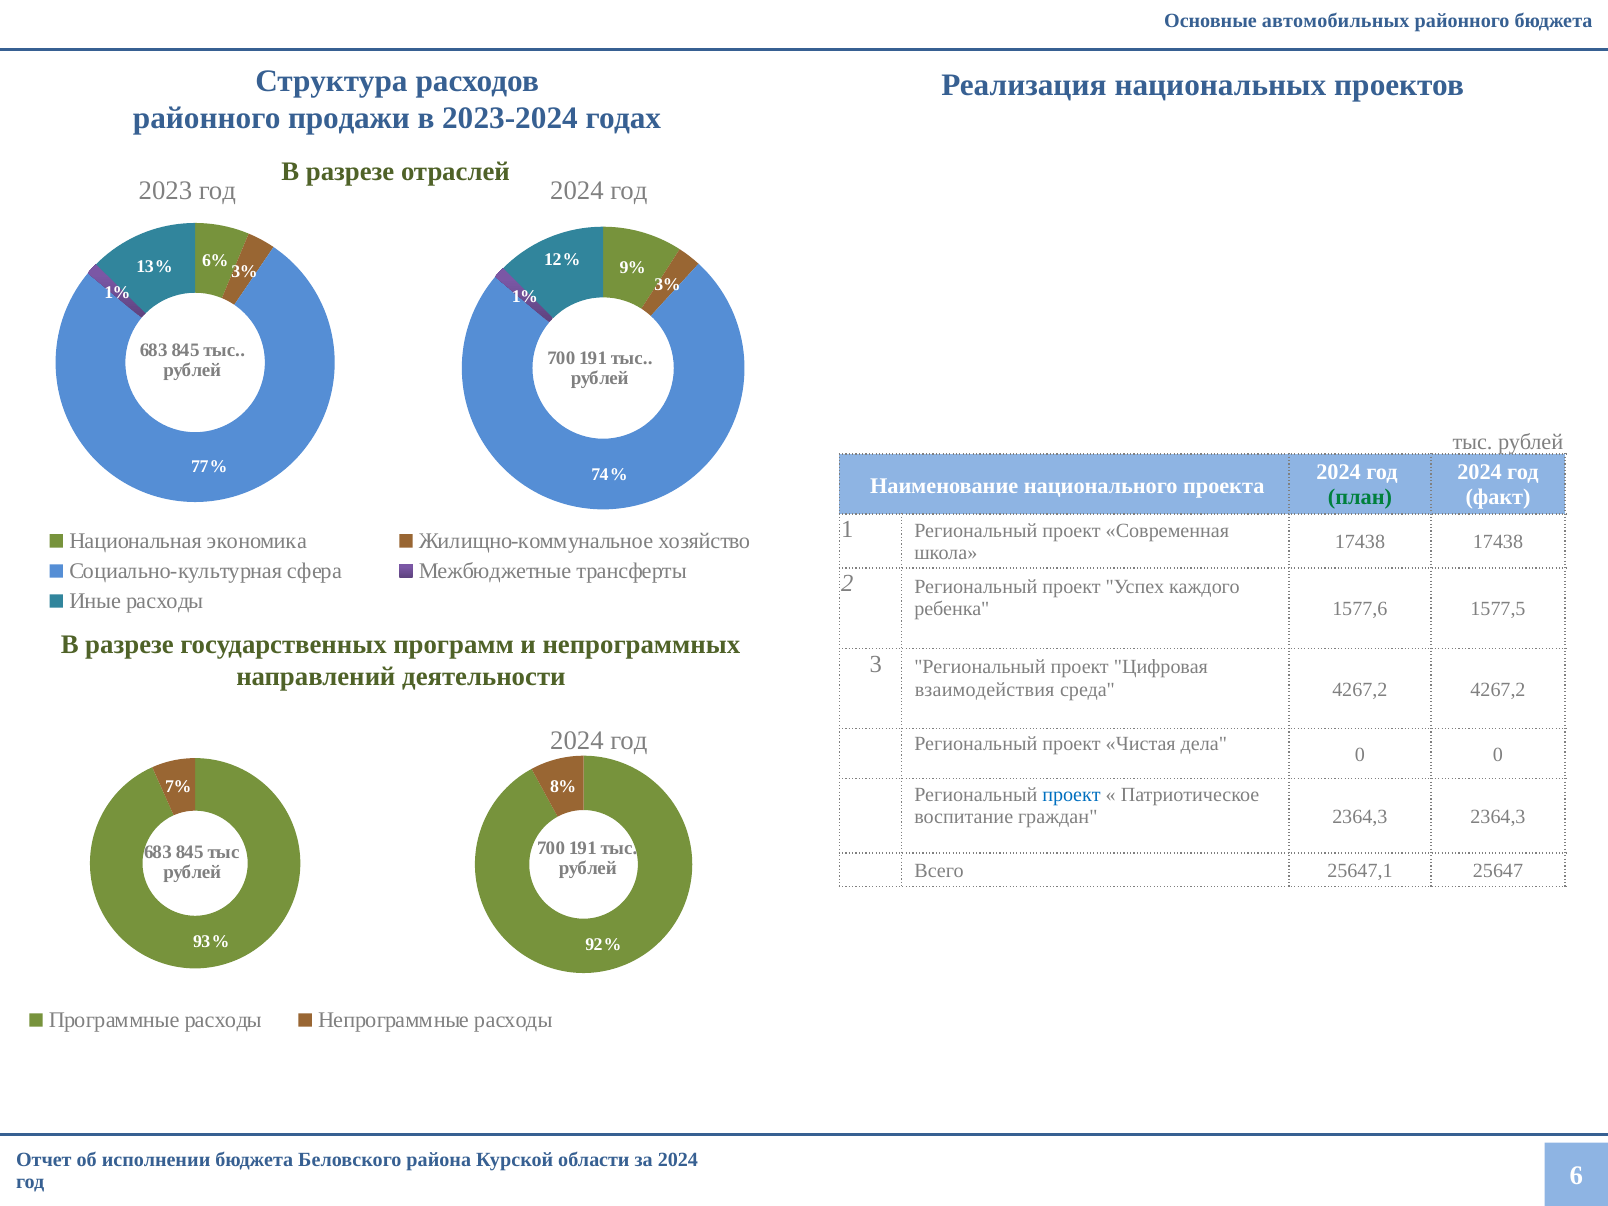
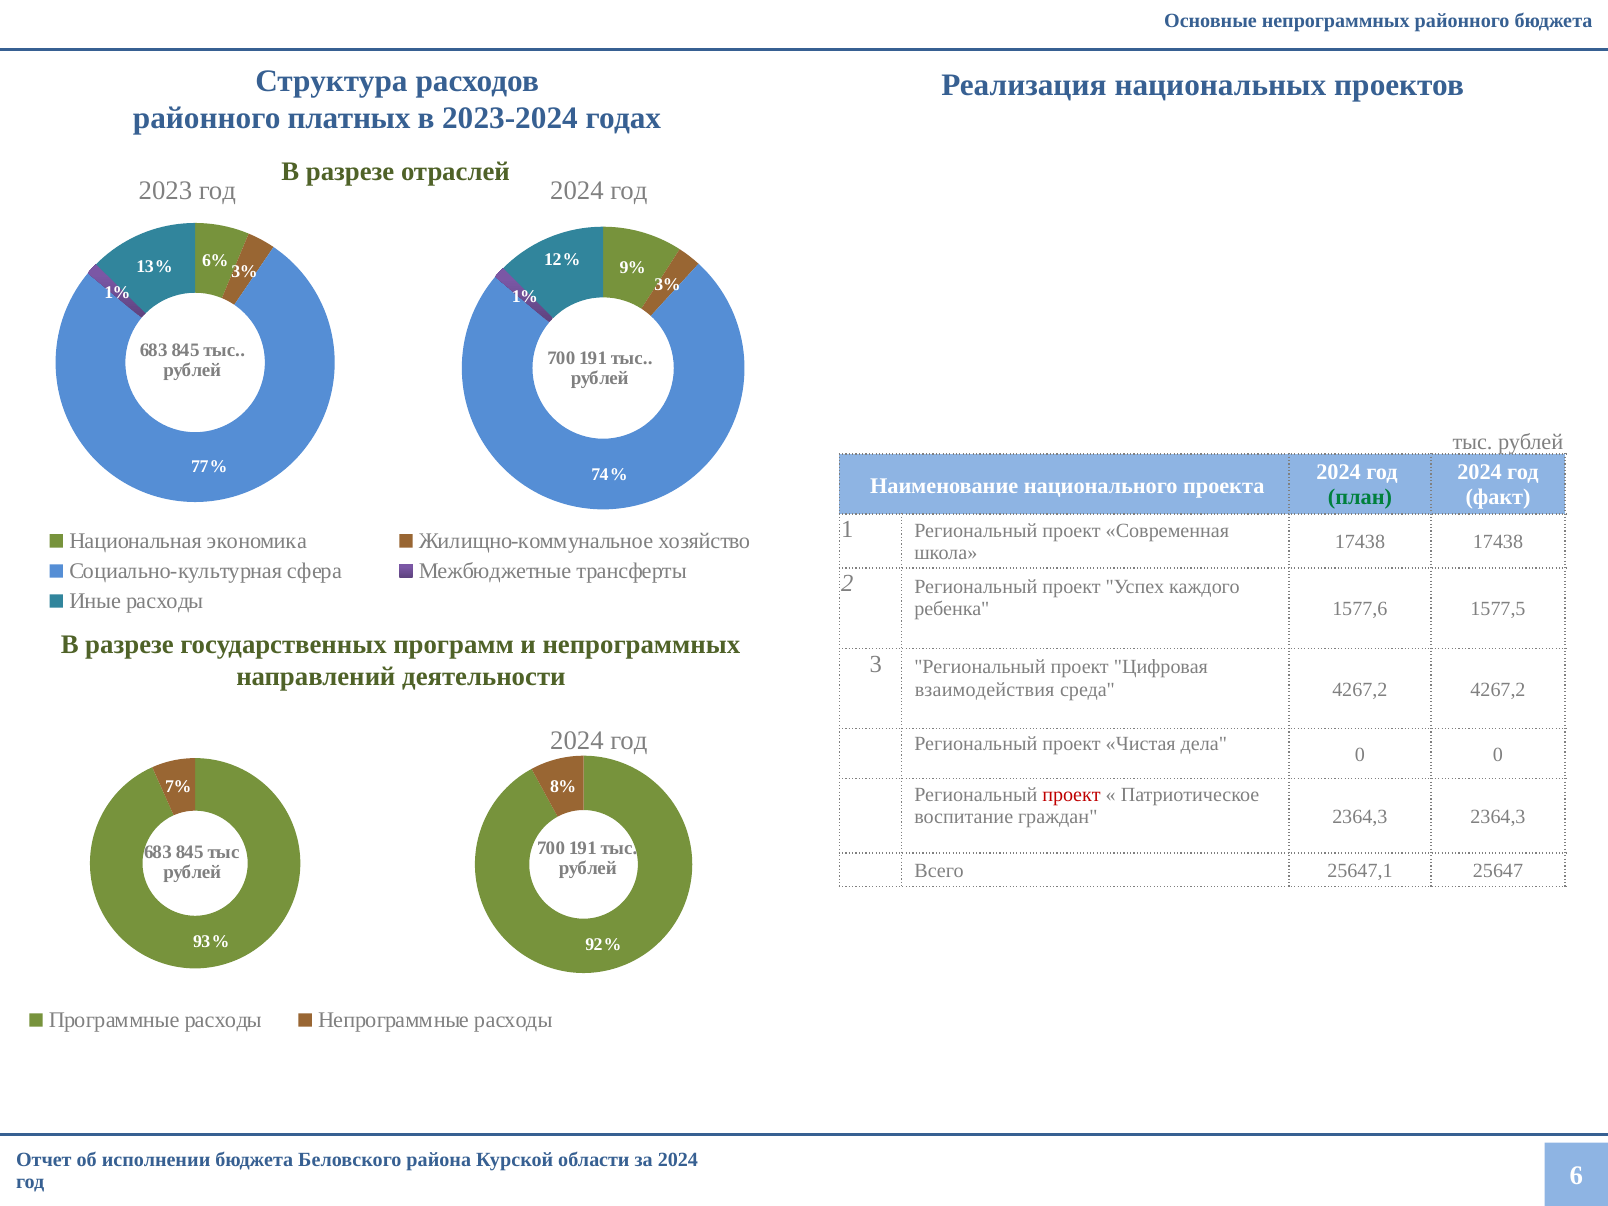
Основные автомобильных: автомобильных -> непрограммных (1336, 21)
продажи: продажи -> платных (349, 119)
проект colour: blue -> red (1071, 795)
